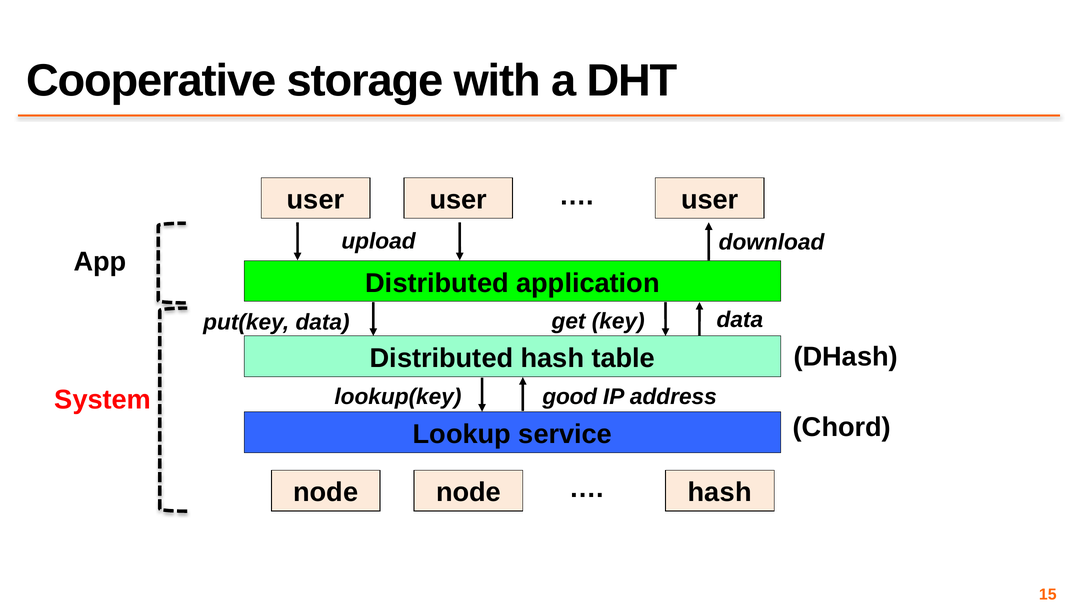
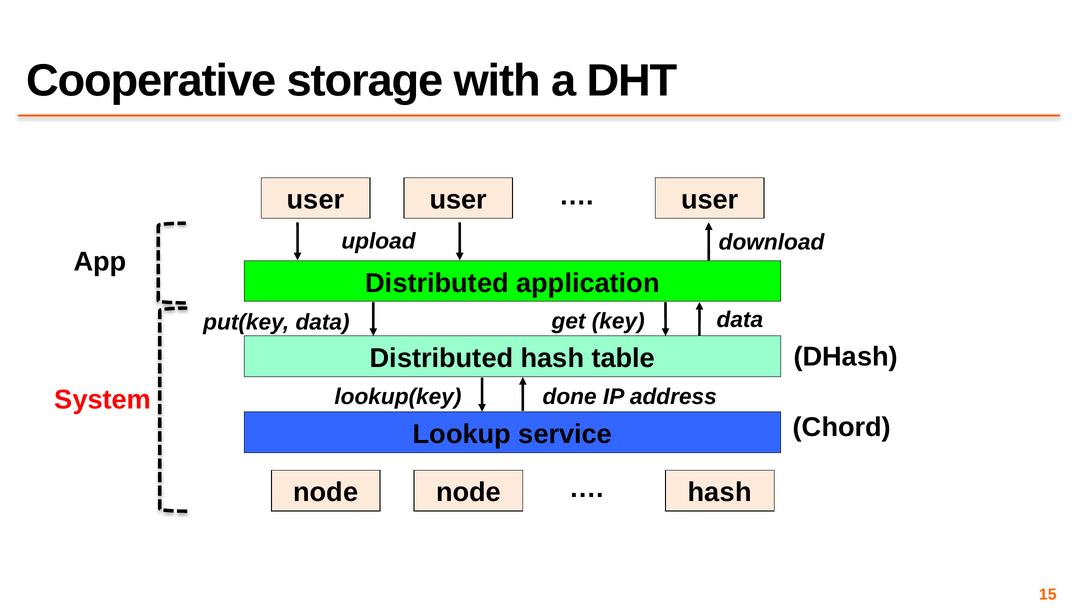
good: good -> done (570, 397)
